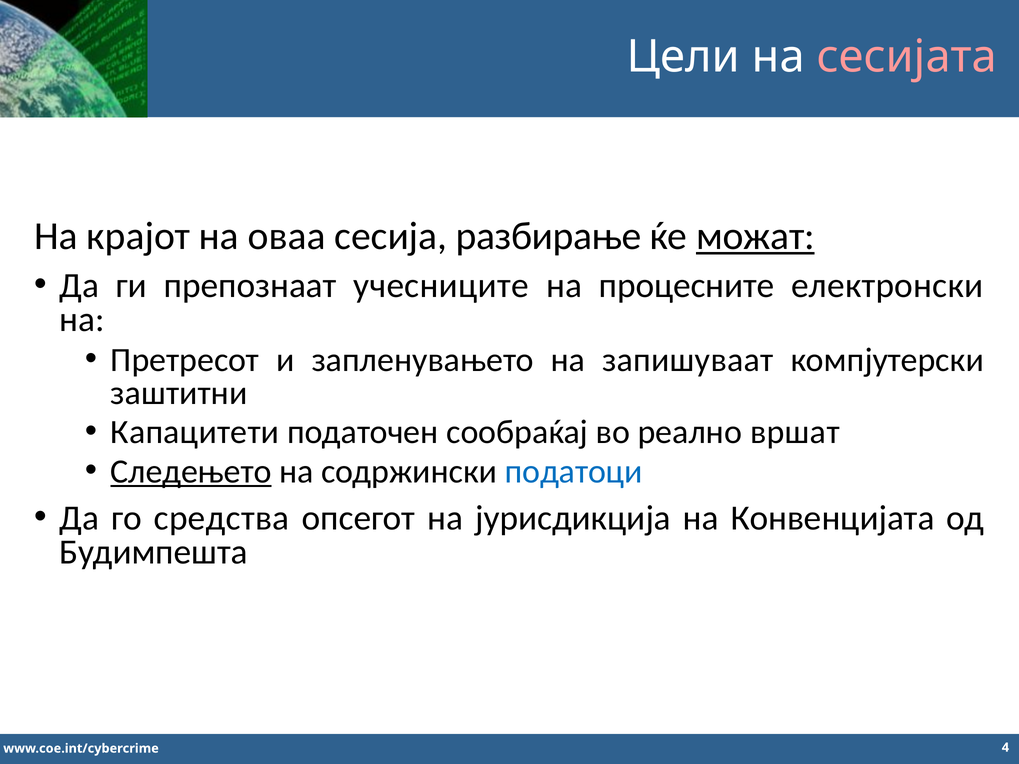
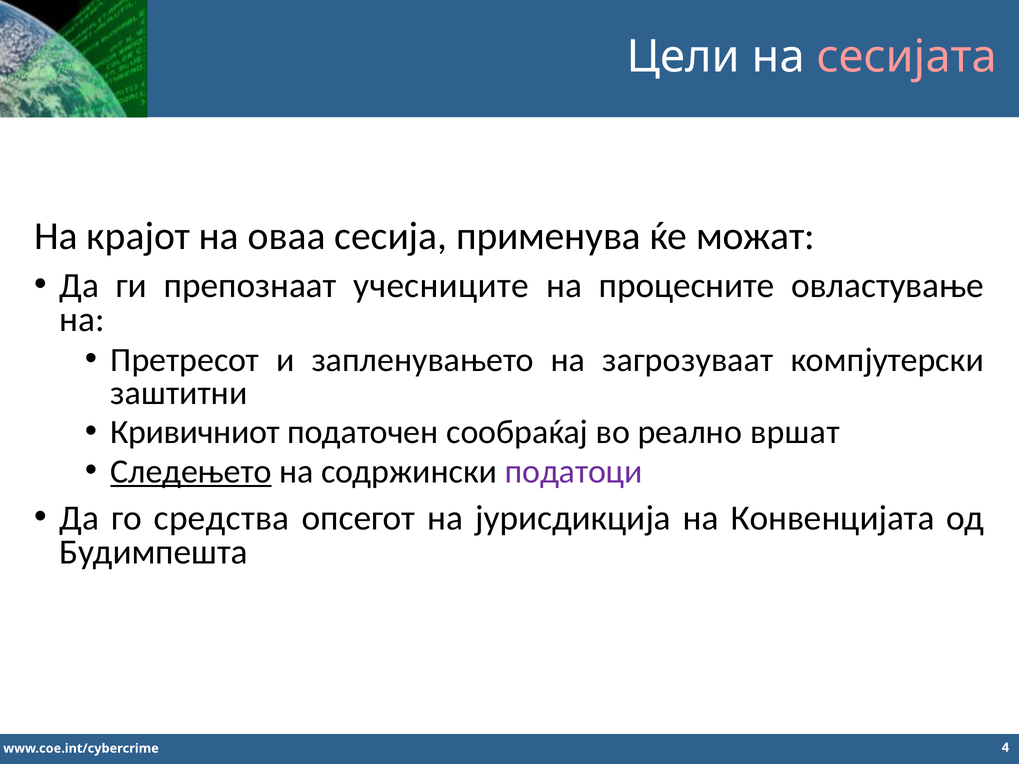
разбирање: разбирање -> применува (548, 236)
можат underline: present -> none (756, 236)
електронски: електронски -> овластување (887, 285)
запишуваат: запишуваат -> загрозуваат (688, 360)
Капацитети: Капацитети -> Кривичниот (195, 432)
податоци colour: blue -> purple (574, 472)
